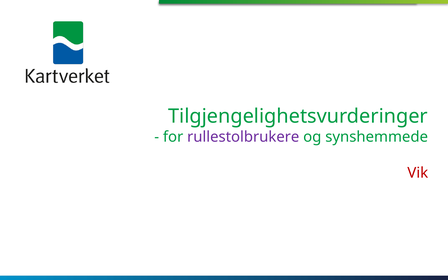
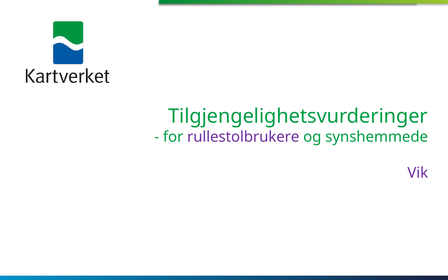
Vik colour: red -> purple (418, 173)
